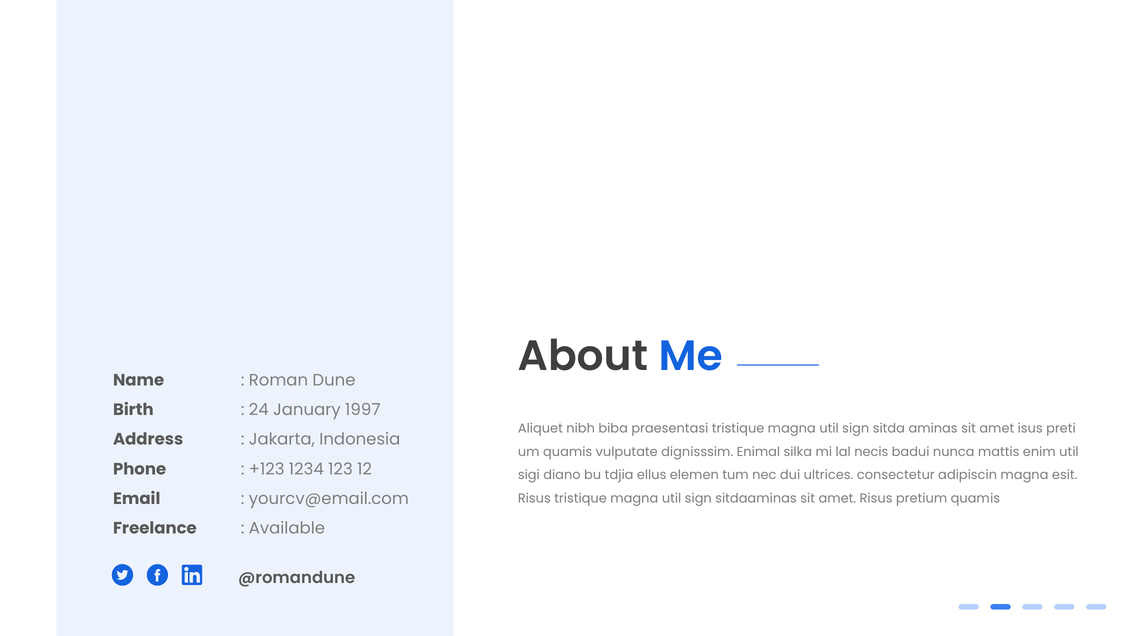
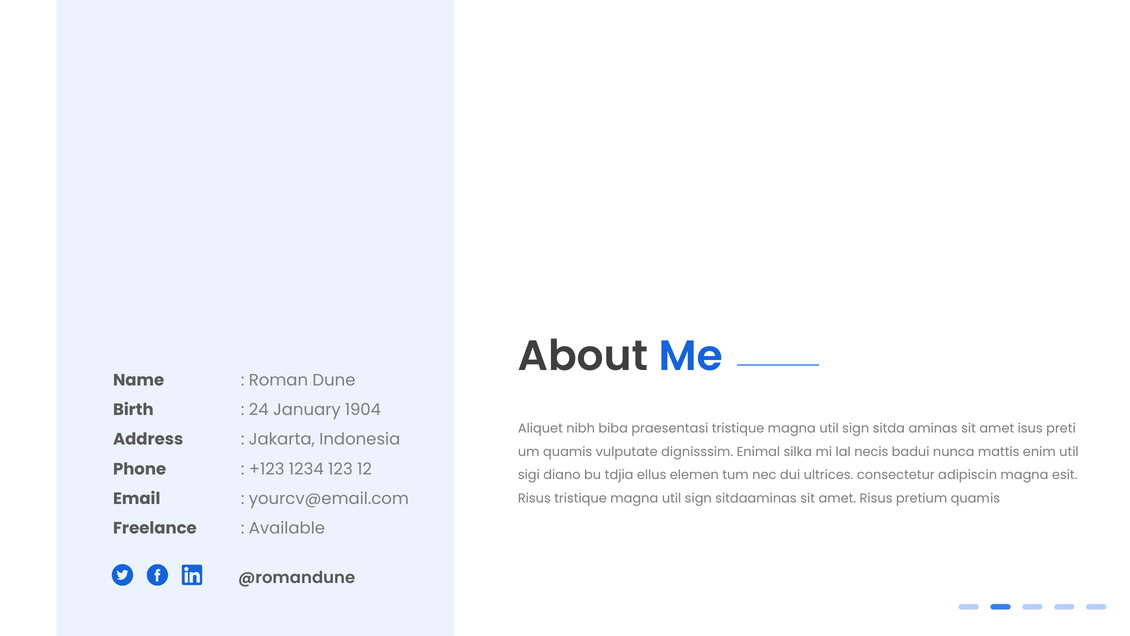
1997: 1997 -> 1904 (363, 410)
